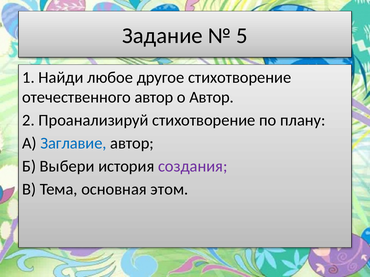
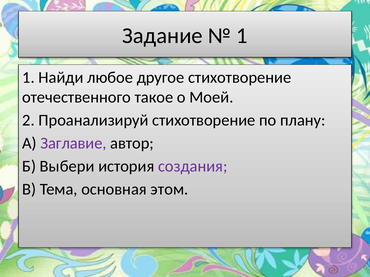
5: 5 -> 1 (242, 36)
отечественного автор: автор -> такое (154, 97)
о Автор: Автор -> Моей (211, 97)
Заглавие colour: blue -> purple (73, 143)
